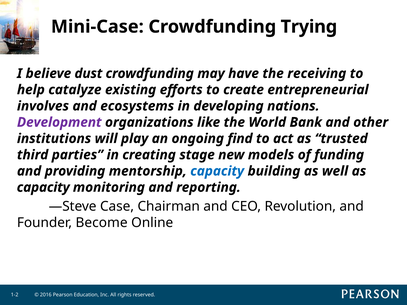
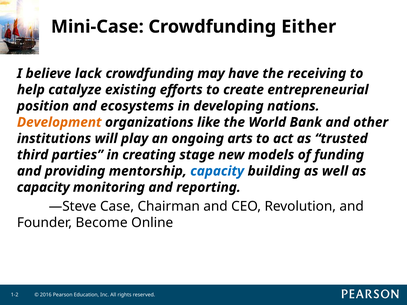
Trying: Trying -> Either (309, 27)
dust: dust -> lack (88, 74)
involves: involves -> position (43, 106)
Development colour: purple -> orange (59, 122)
find: find -> arts (240, 139)
